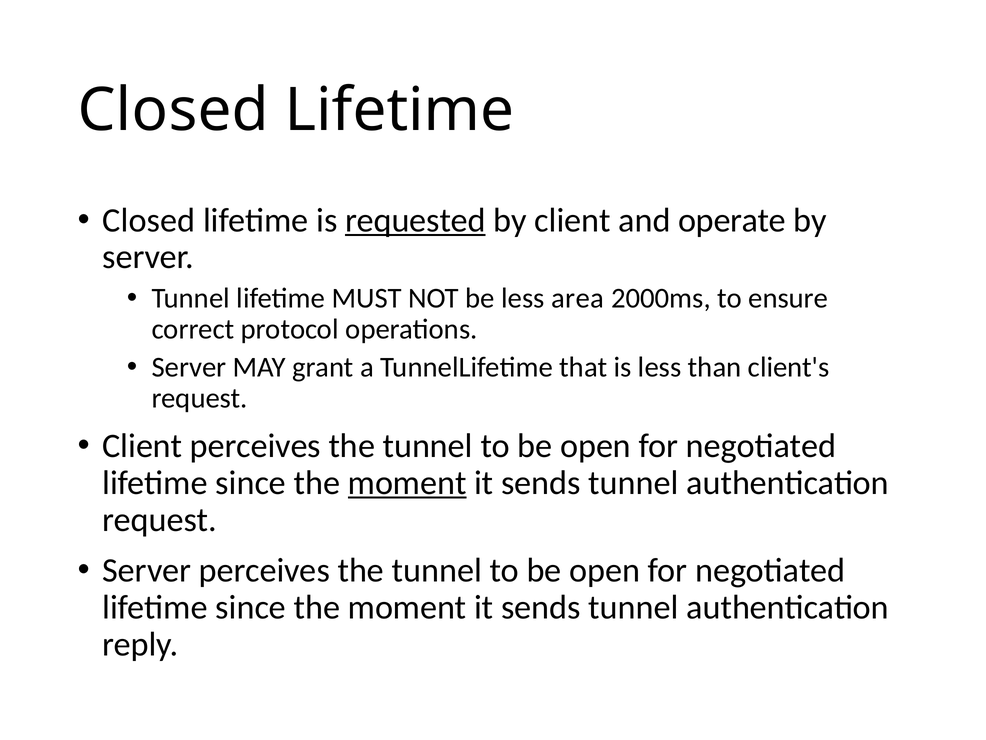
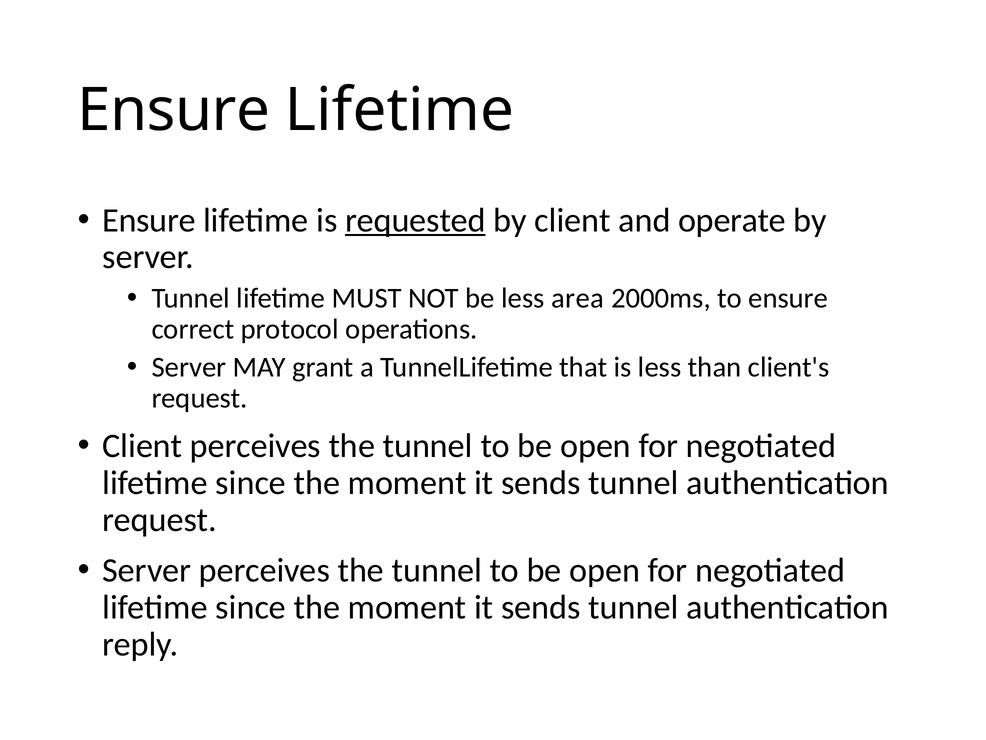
Closed: Closed -> Ensure (174, 110)
Closed: Closed -> Ensure (149, 220)
moment underline: present -> none (407, 483)
